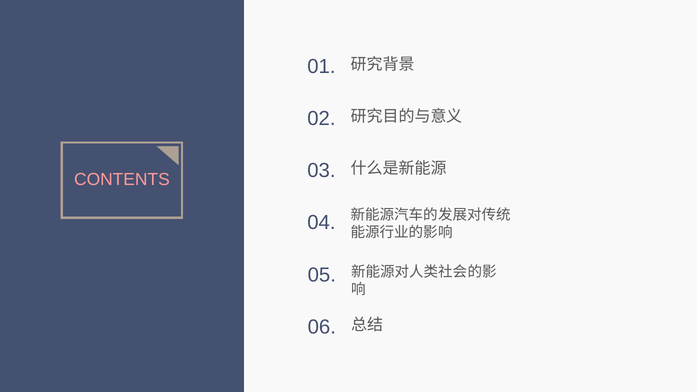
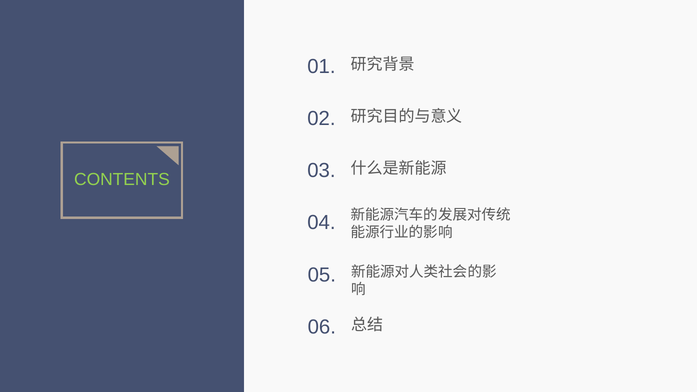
CONTENTS colour: pink -> light green (122, 180)
